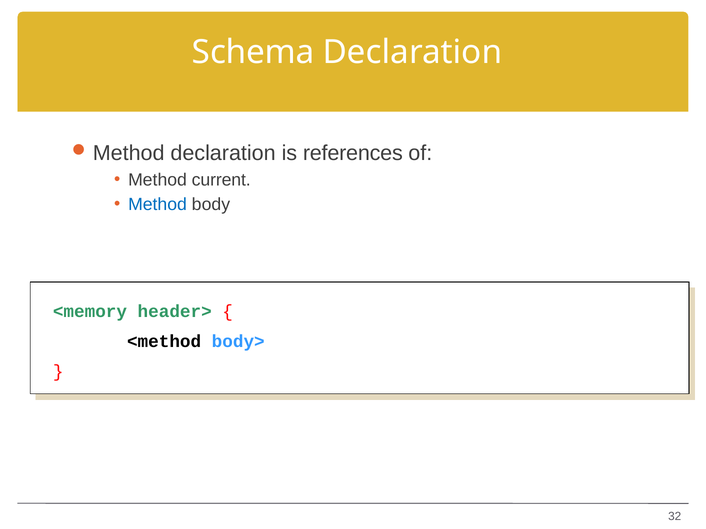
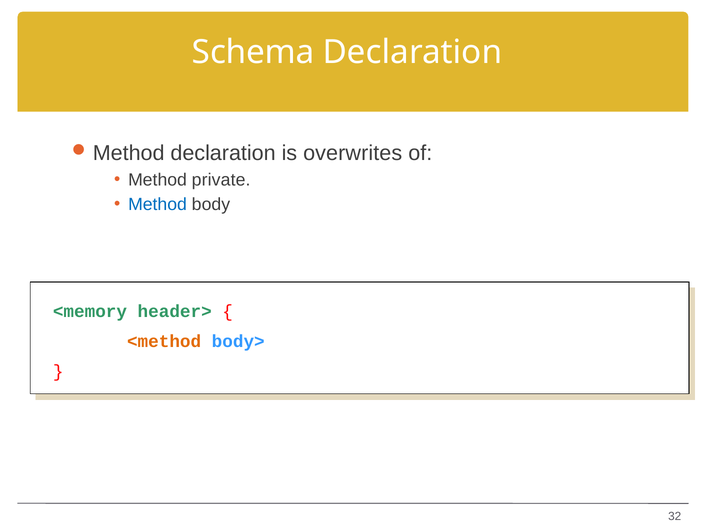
references: references -> overwrites (353, 153)
current: current -> private (221, 180)
<method colour: black -> orange (164, 342)
